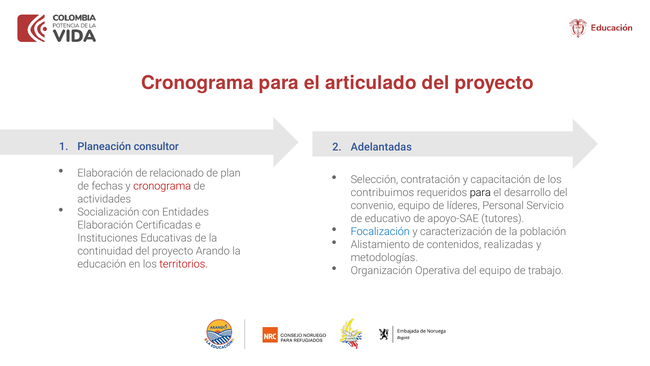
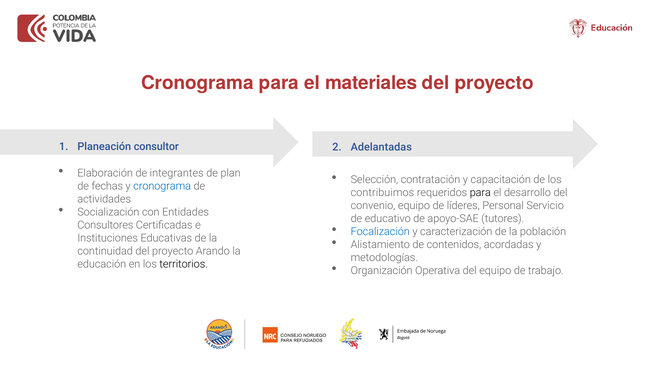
articulado: articulado -> materiales (371, 83)
relacionado: relacionado -> integrantes (177, 173)
cronograma colour: red -> blue (162, 186)
Elaboración: Elaboración -> Consultores (105, 225)
realizadas: realizadas -> acordadas (509, 244)
territorios colour: red -> black (184, 264)
